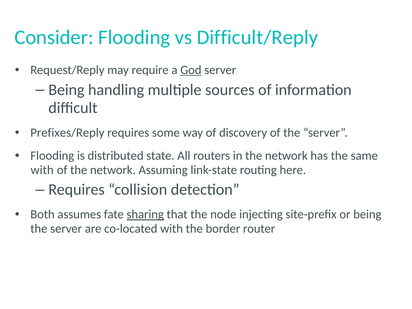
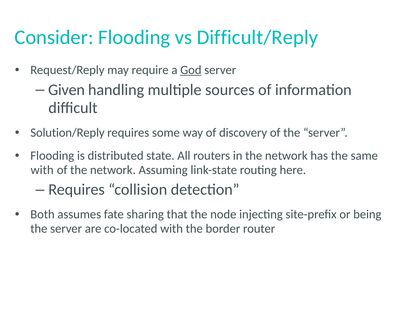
Being: Being -> Given (67, 90)
Prefixes/Reply: Prefixes/Reply -> Solution/Reply (67, 133)
sharing underline: present -> none (145, 214)
